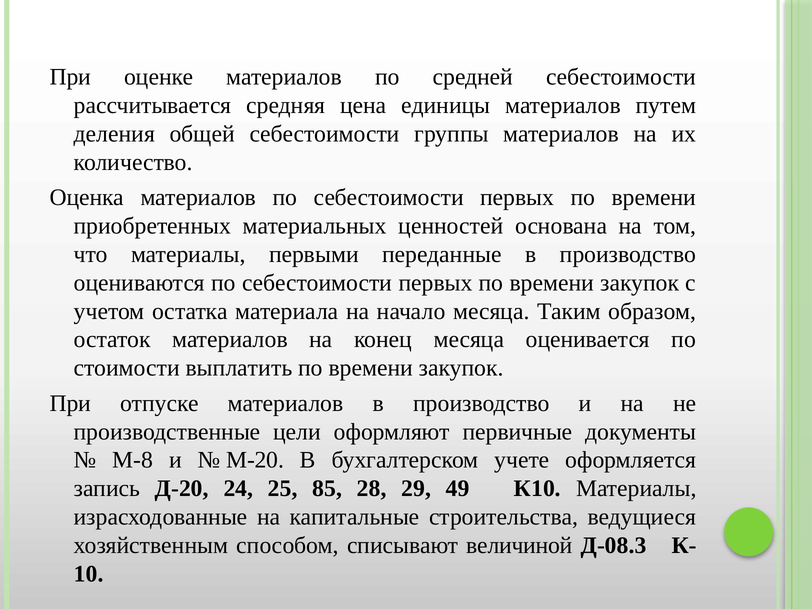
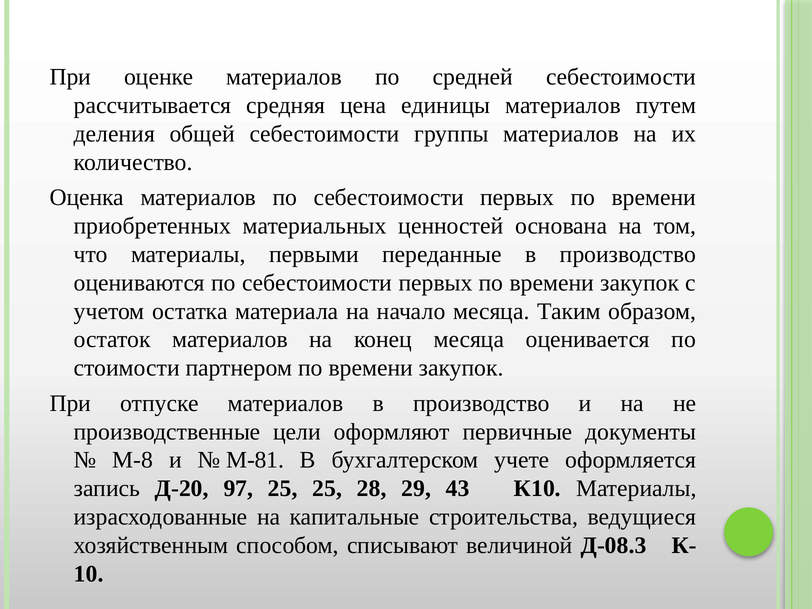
выплатить: выплатить -> партнером (239, 368)
М-20: М-20 -> М-81 (255, 460)
24: 24 -> 97 (238, 489)
25 85: 85 -> 25 (327, 489)
49: 49 -> 43 (458, 489)
